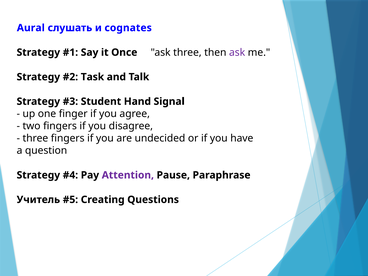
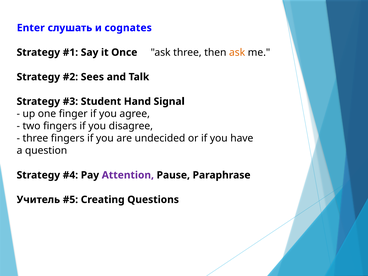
Aural: Aural -> Enter (31, 28)
ask colour: purple -> orange (237, 52)
Task: Task -> Sees (92, 77)
